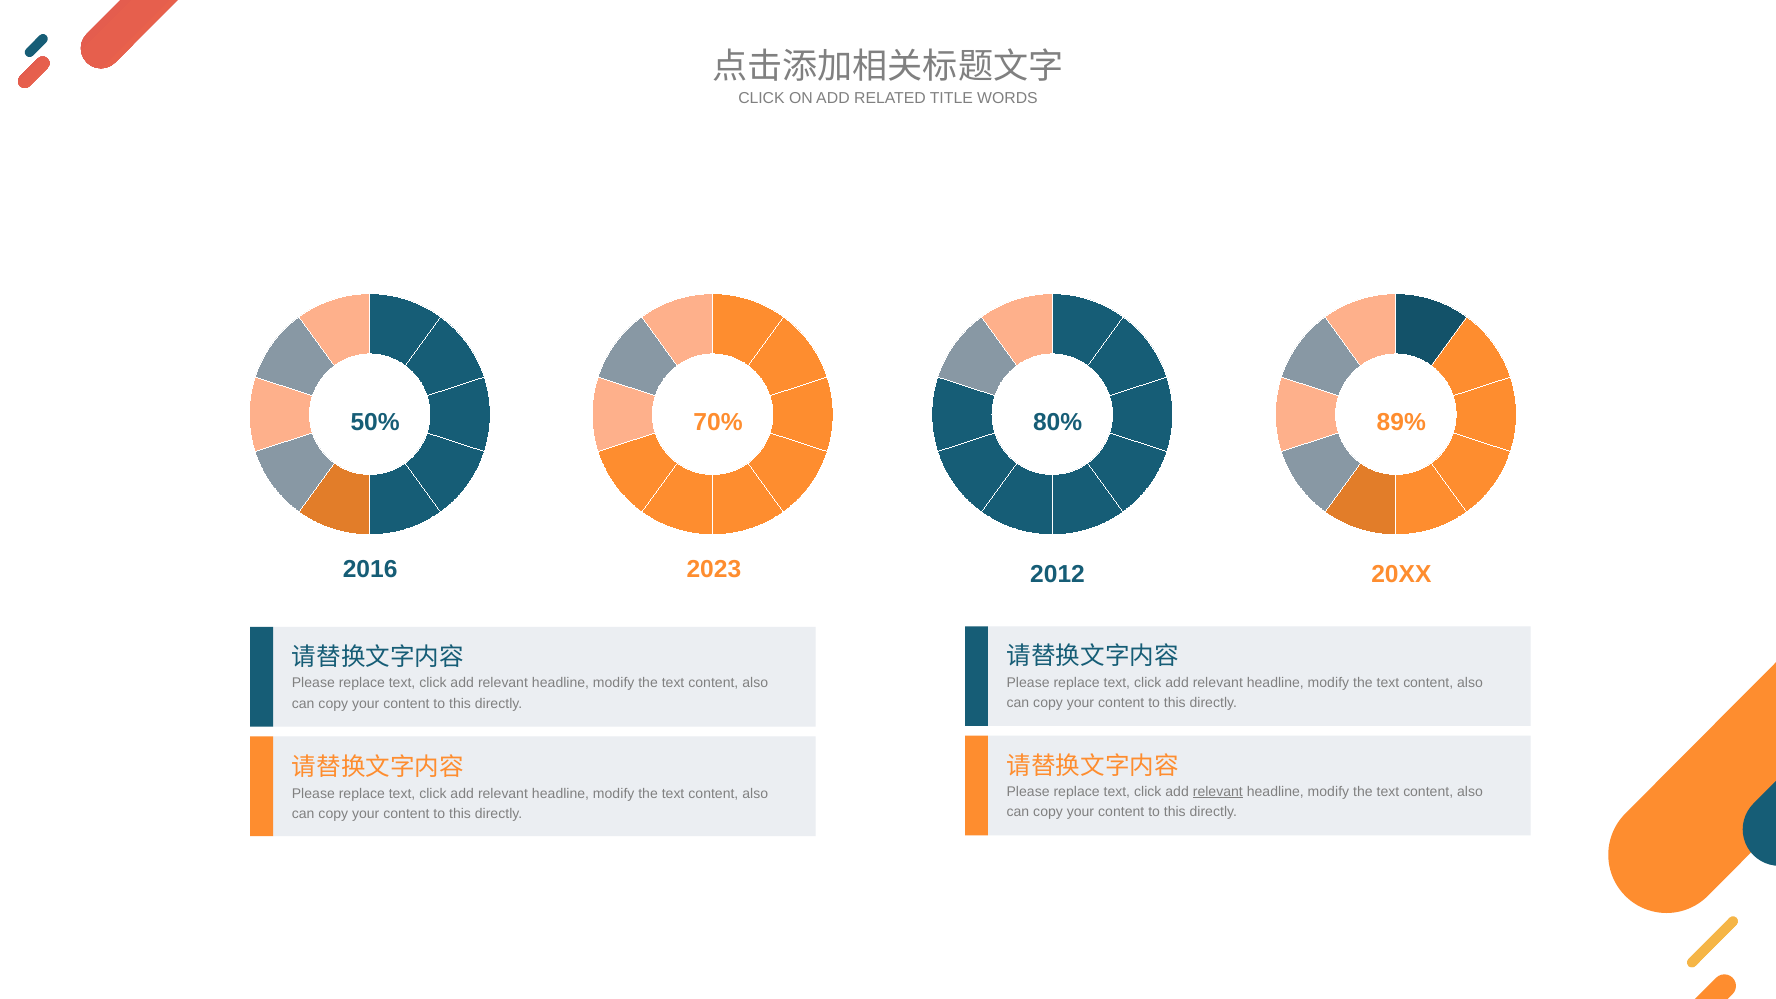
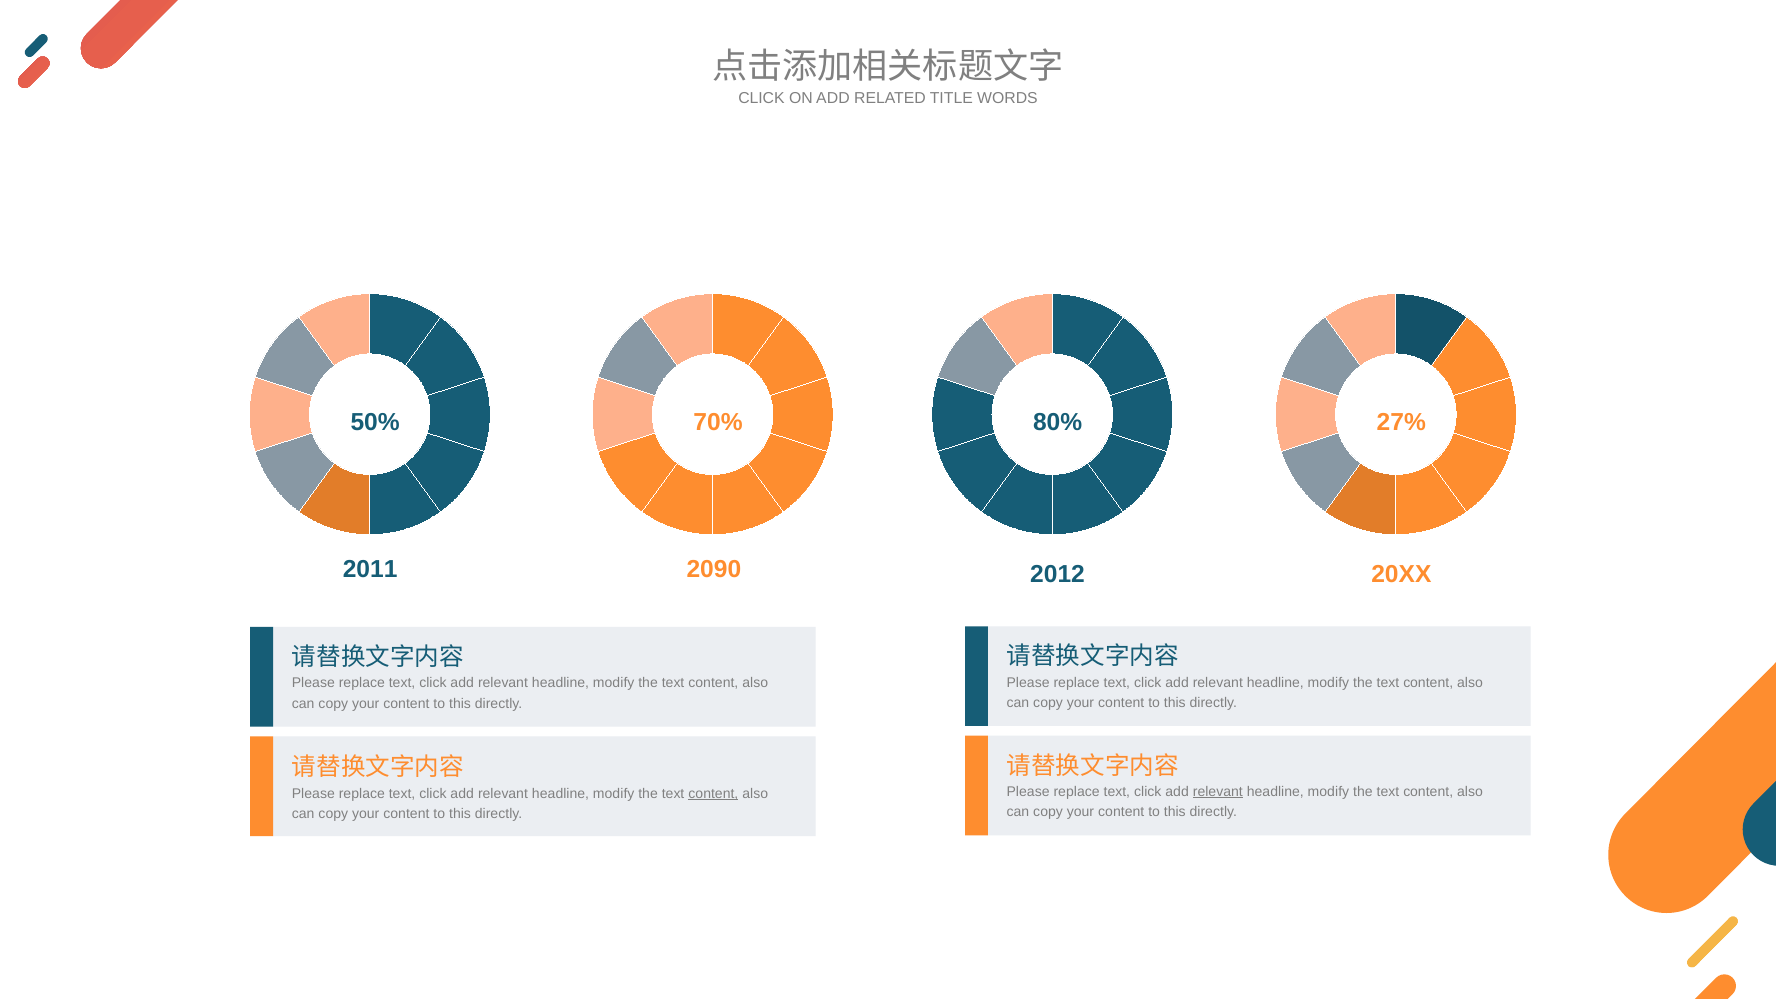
89%: 89% -> 27% (1401, 422)
2016: 2016 -> 2011 (370, 570)
2023: 2023 -> 2090 (714, 570)
content underline: none -> present (713, 794)
